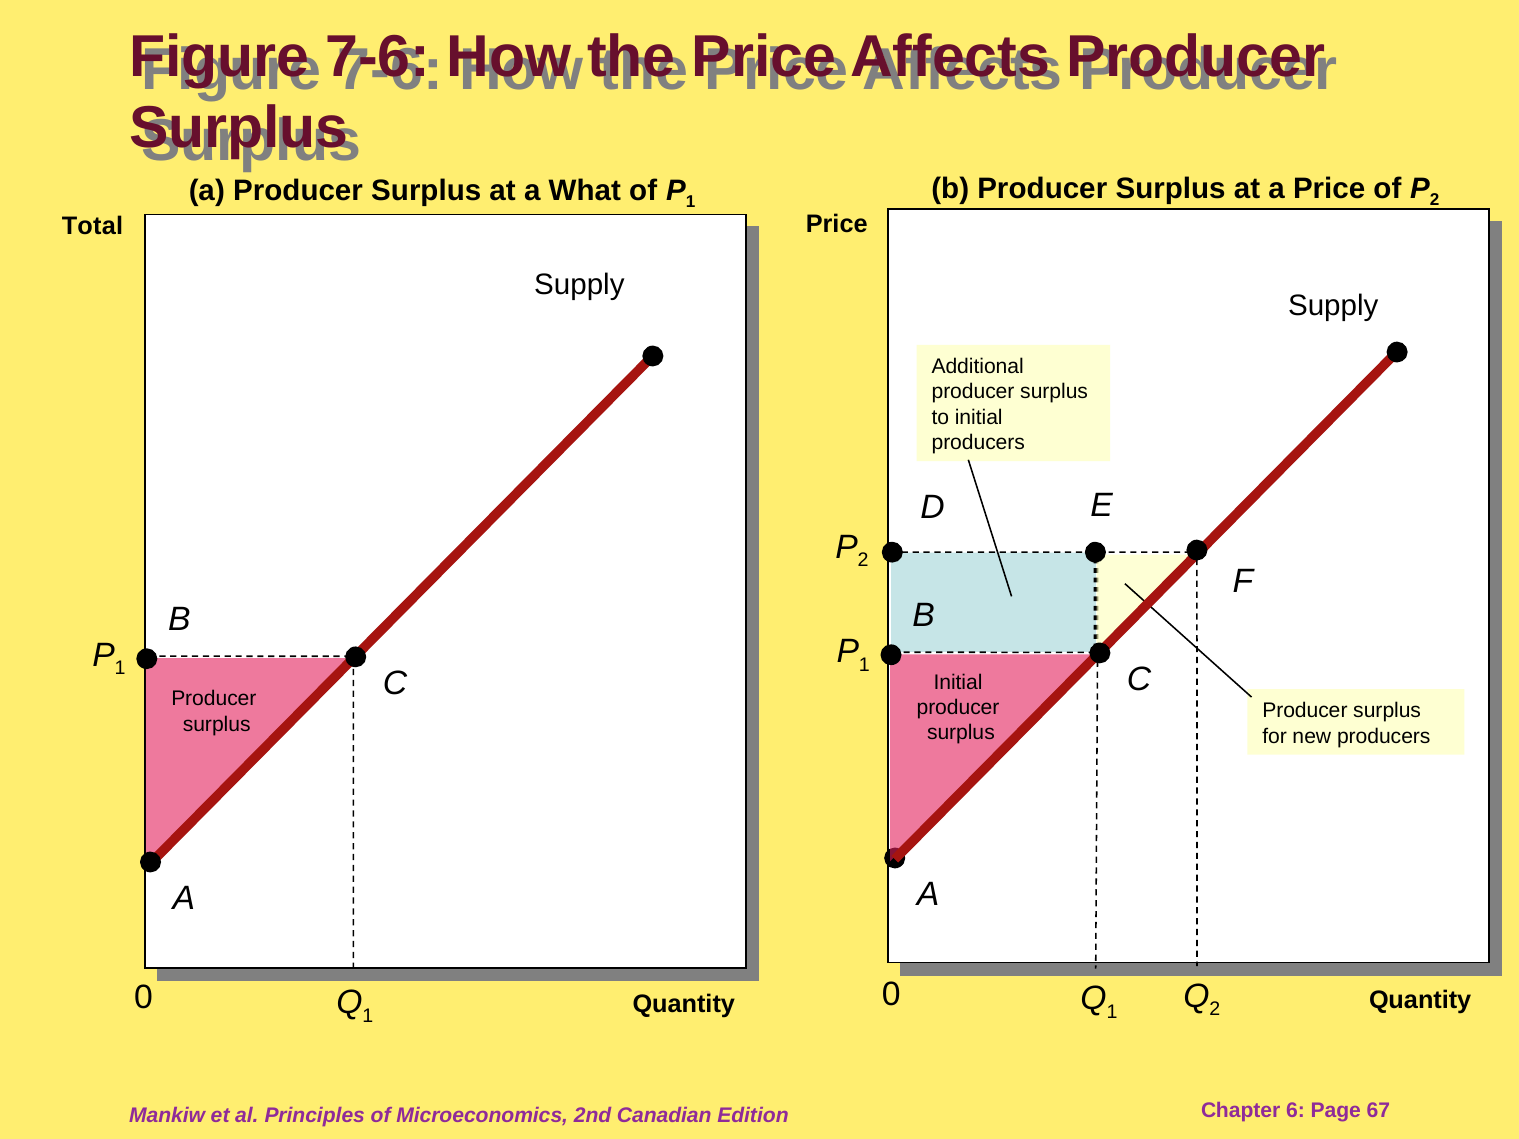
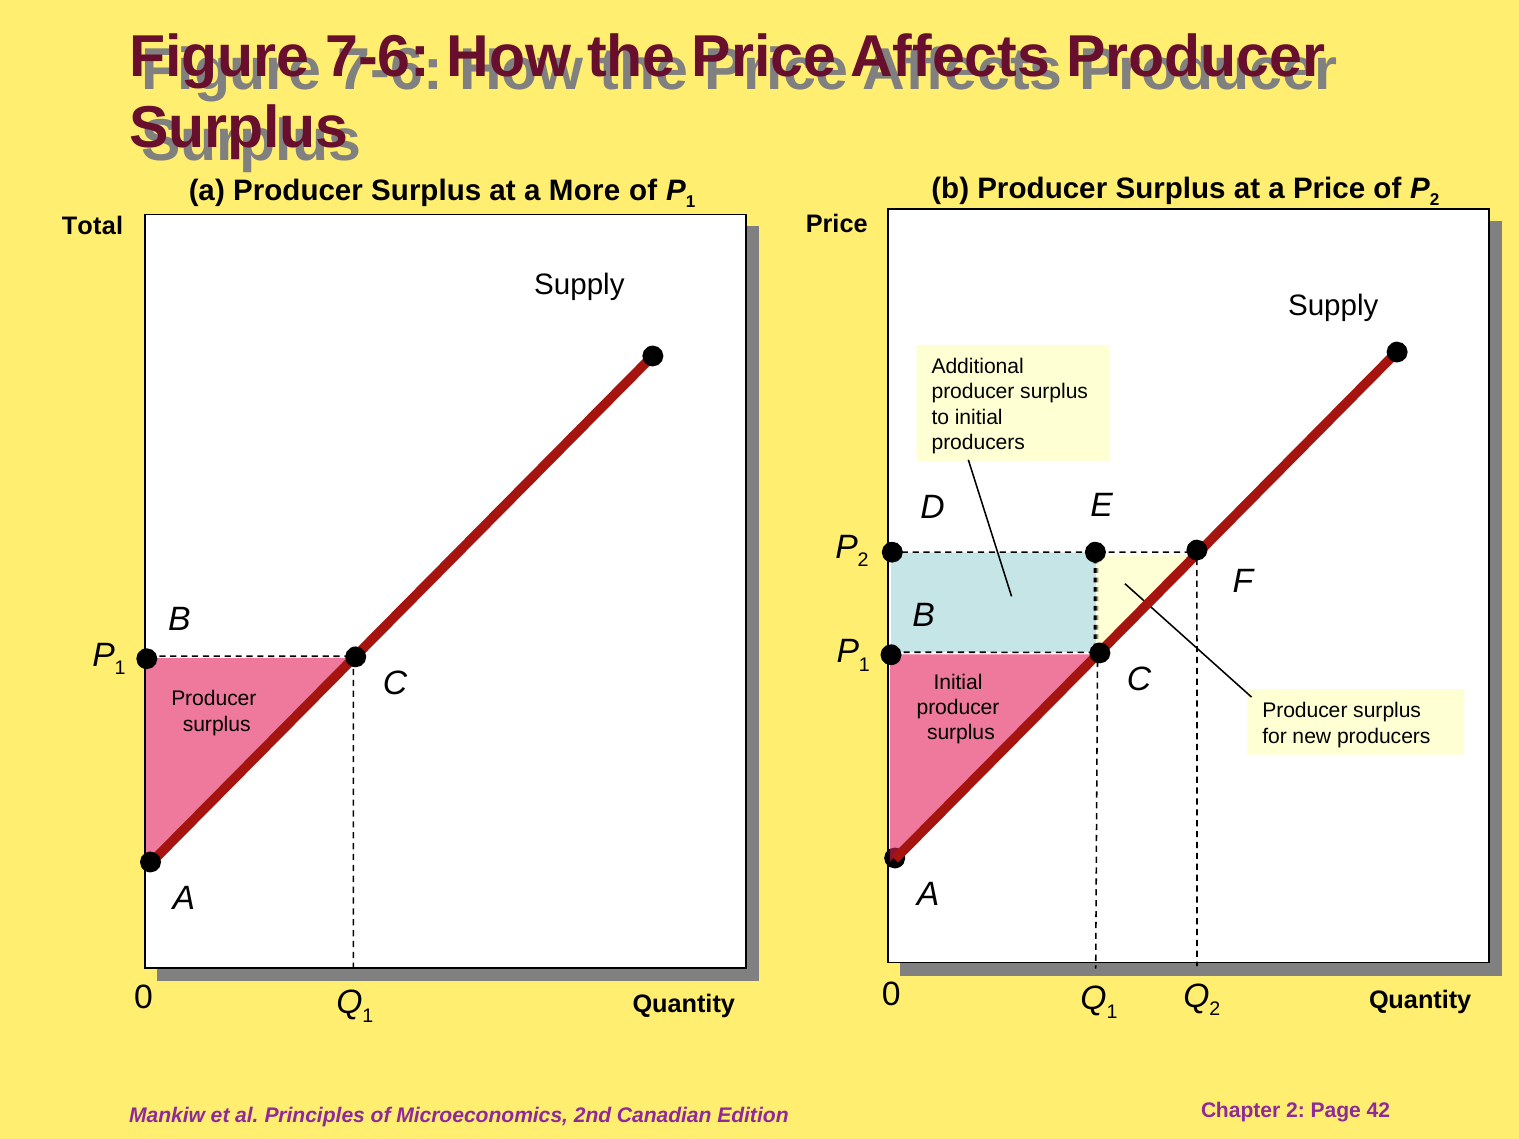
What: What -> More (585, 190)
Chapter 6: 6 -> 2 (1295, 1110)
67: 67 -> 42 (1378, 1110)
